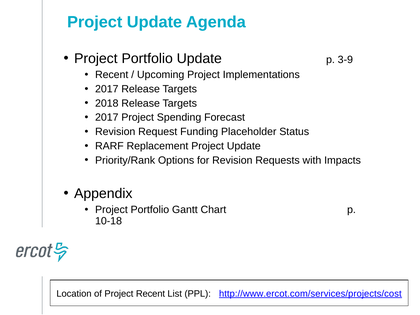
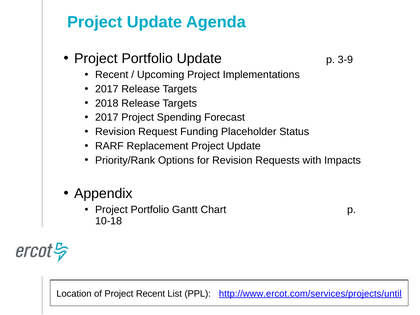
http://www.ercot.com/services/projects/cost: http://www.ercot.com/services/projects/cost -> http://www.ercot.com/services/projects/until (310, 294)
